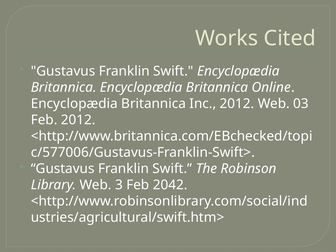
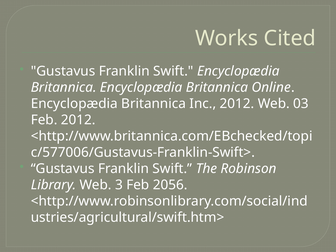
2042: 2042 -> 2056 (170, 185)
